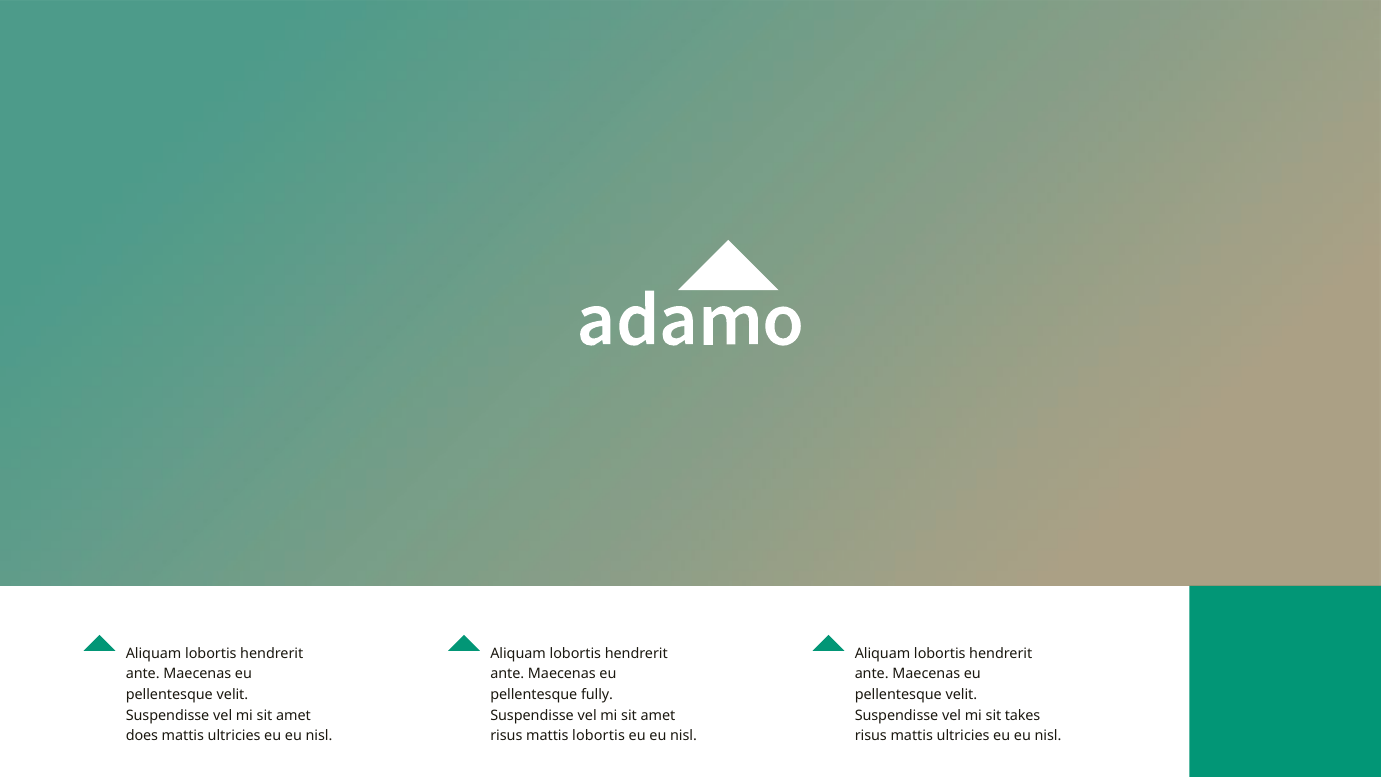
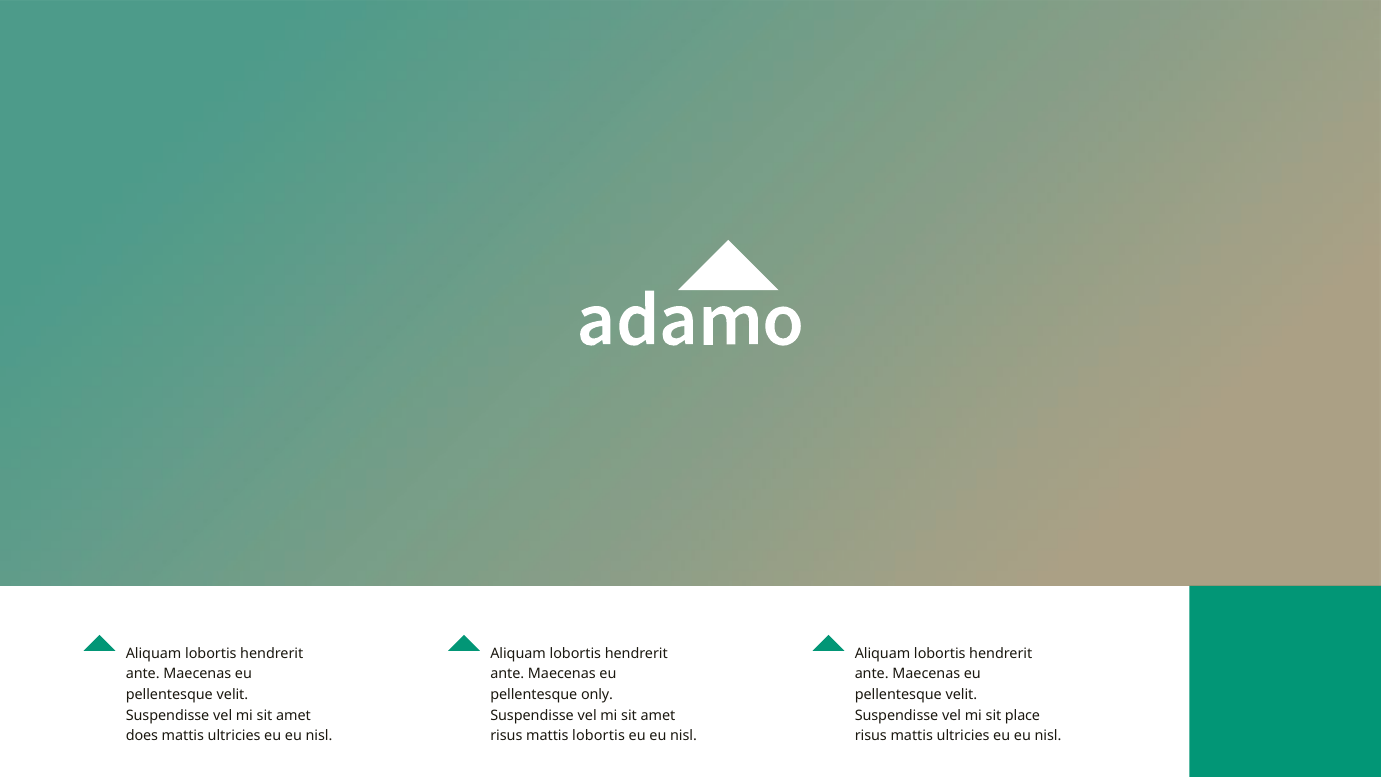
fully: fully -> only (597, 695)
takes: takes -> place (1023, 715)
